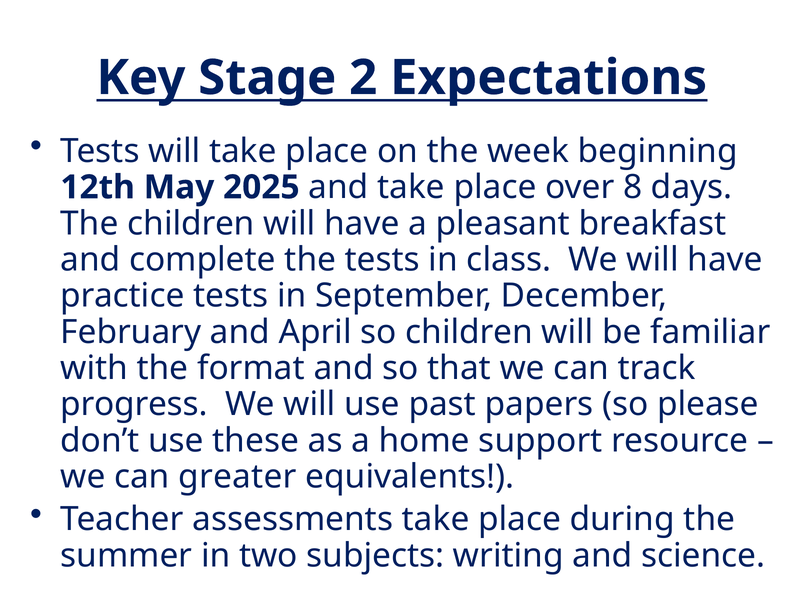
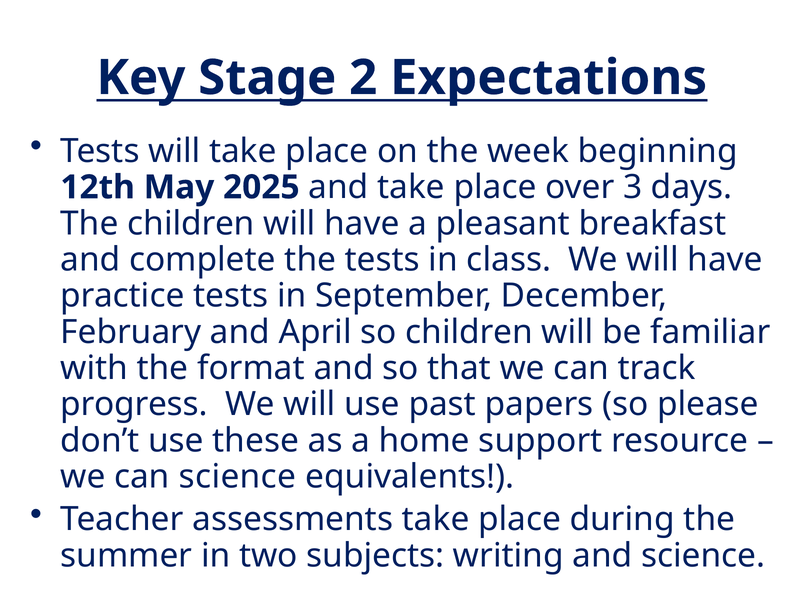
8: 8 -> 3 (633, 187)
can greater: greater -> science (237, 477)
